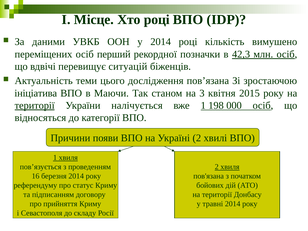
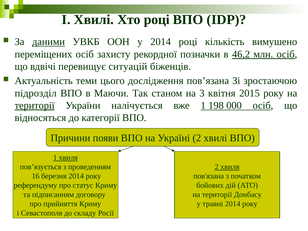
I Місце: Місце -> Хвилі (94, 20)
даними underline: none -> present (49, 42)
перший: перший -> захисту (114, 54)
42,3: 42,3 -> 46,2 (241, 54)
ініціатива: ініціатива -> підрозділ (36, 93)
